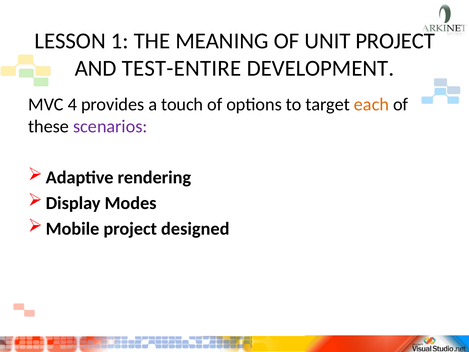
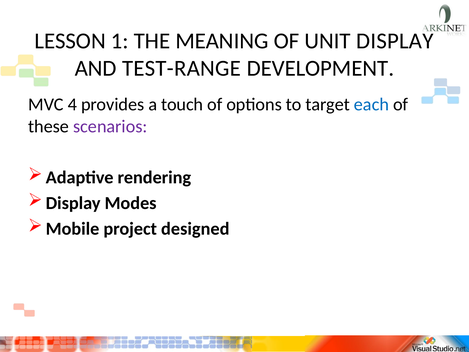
UNIT PROJECT: PROJECT -> DISPLAY (395, 41)
TEST-ENTIRE: TEST-ENTIRE -> TEST-RANGE (182, 68)
each colour: orange -> blue (371, 104)
